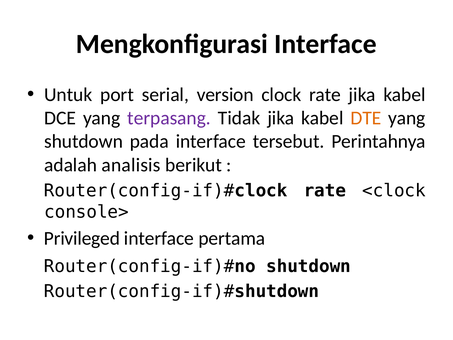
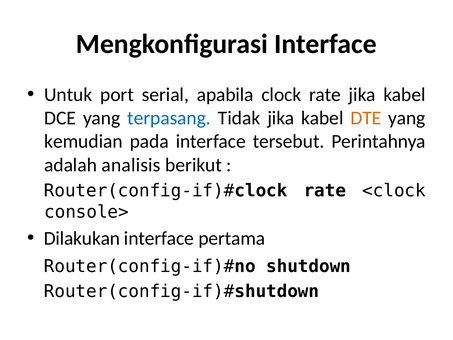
version: version -> apabila (225, 95)
terpasang colour: purple -> blue (169, 118)
shutdown: shutdown -> kemudian (84, 141)
Privileged: Privileged -> Dilakukan (82, 238)
